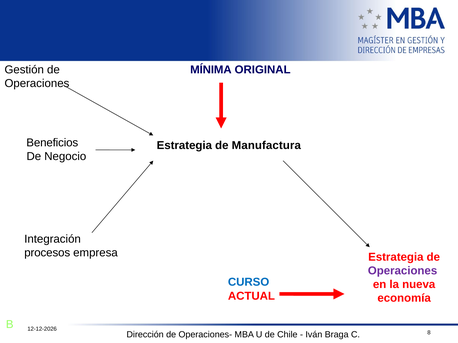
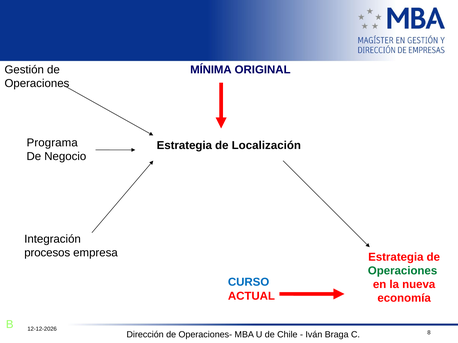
Beneficios: Beneficios -> Programa (52, 143)
Manufactura: Manufactura -> Localización (266, 146)
Operaciones colour: purple -> green (403, 271)
